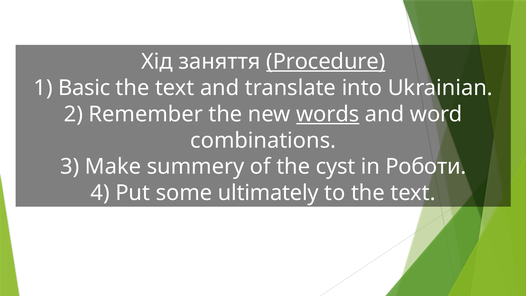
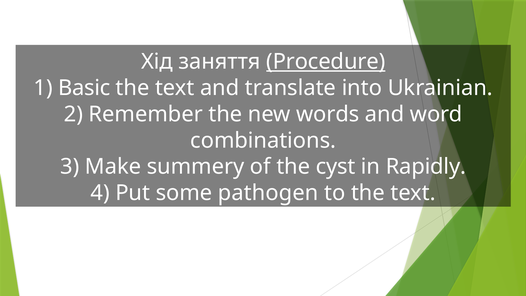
words underline: present -> none (328, 114)
Роботи: Роботи -> Rapidly (426, 167)
ultimately: ultimately -> pathogen (268, 193)
